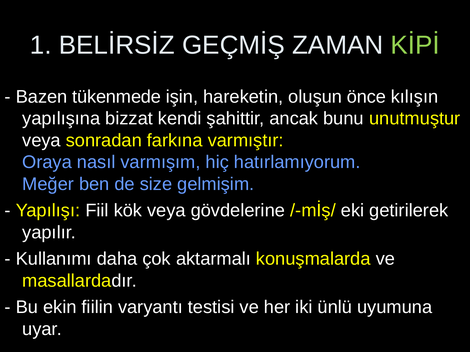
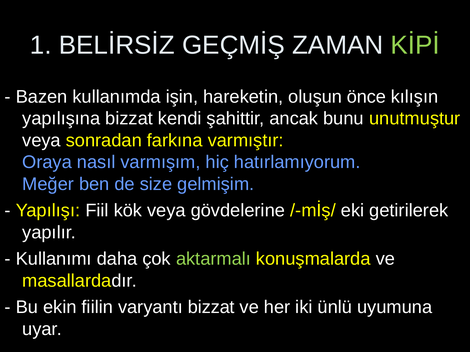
tükenmede: tükenmede -> kullanımda (117, 97)
aktarmalı colour: white -> light green (214, 259)
varyantı testisi: testisi -> bizzat (211, 308)
